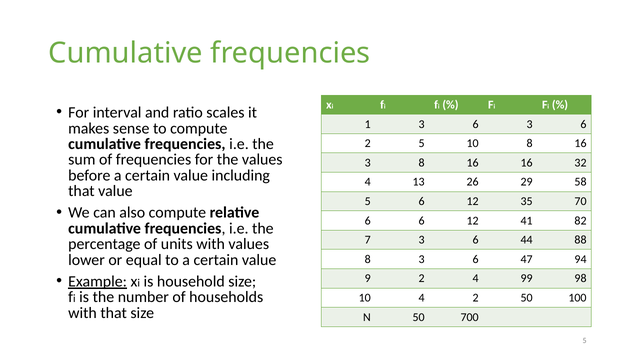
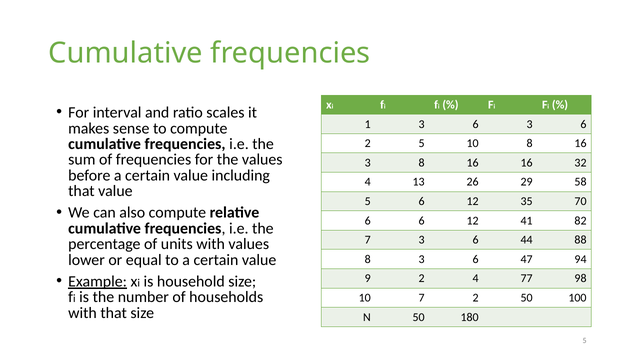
99: 99 -> 77 (527, 279)
10 4: 4 -> 7 (422, 298)
700: 700 -> 180 (470, 317)
